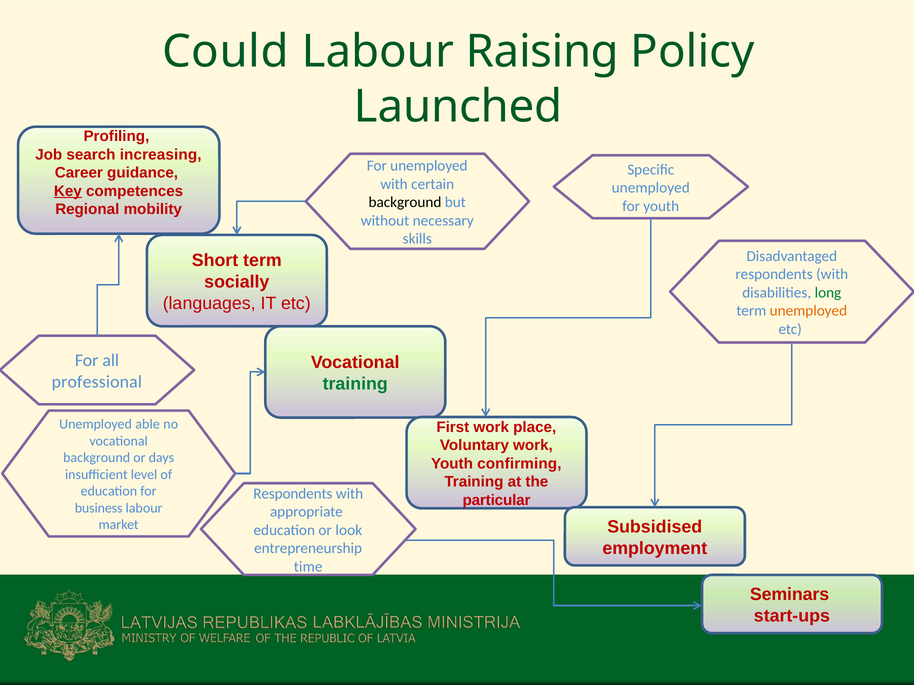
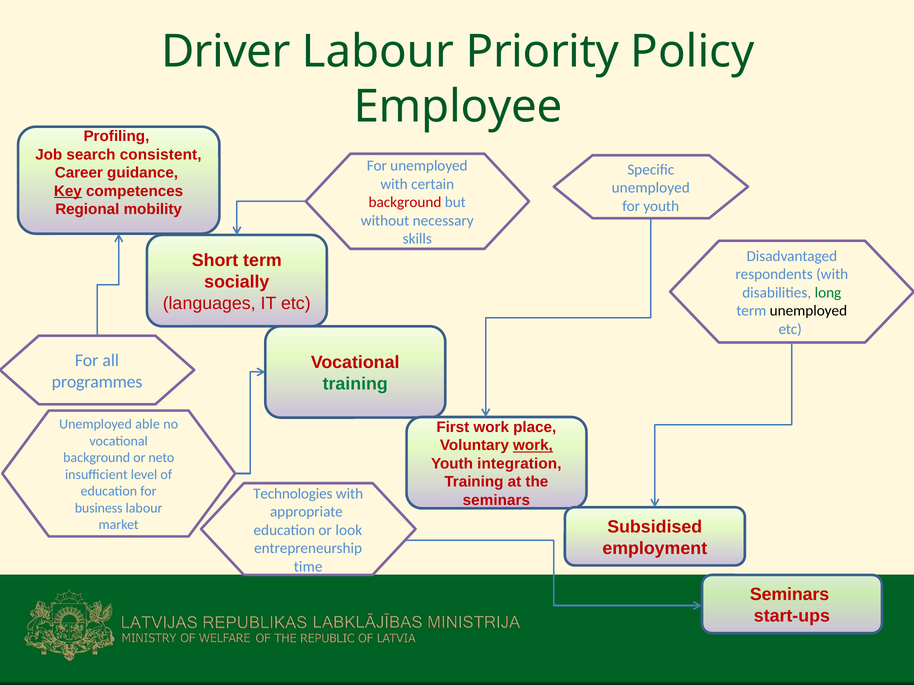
Could: Could -> Driver (226, 52)
Raising: Raising -> Priority (542, 52)
Launched: Launched -> Employee (458, 107)
increasing: increasing -> consistent (161, 155)
background colour: black -> red (405, 203)
unemployed colour: orange -> black (808, 311)
professional: professional -> programmes (97, 382)
work underline: none -> present (533, 446)
days: days -> neto (161, 458)
confirming: confirming -> integration (519, 464)
Respondents: Respondents -> Technologies (293, 494)
particular: particular -> seminars (496, 501)
